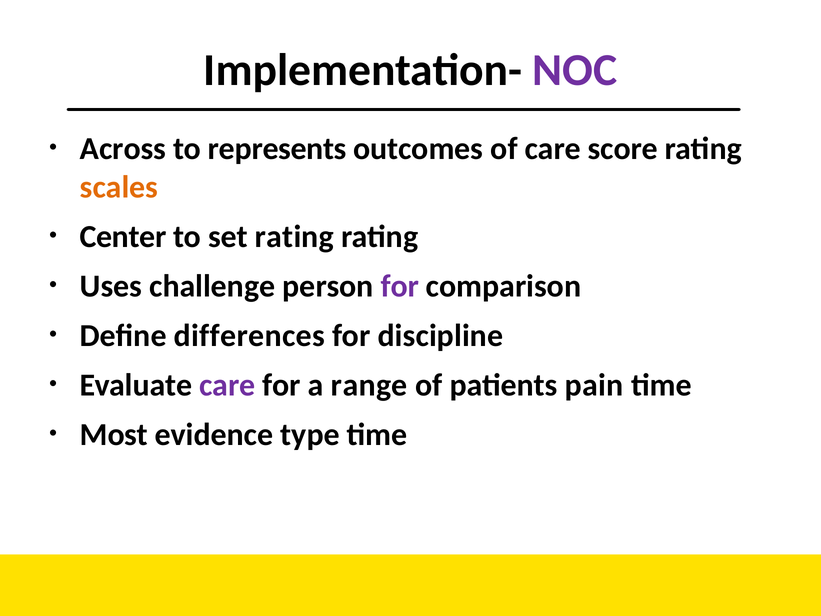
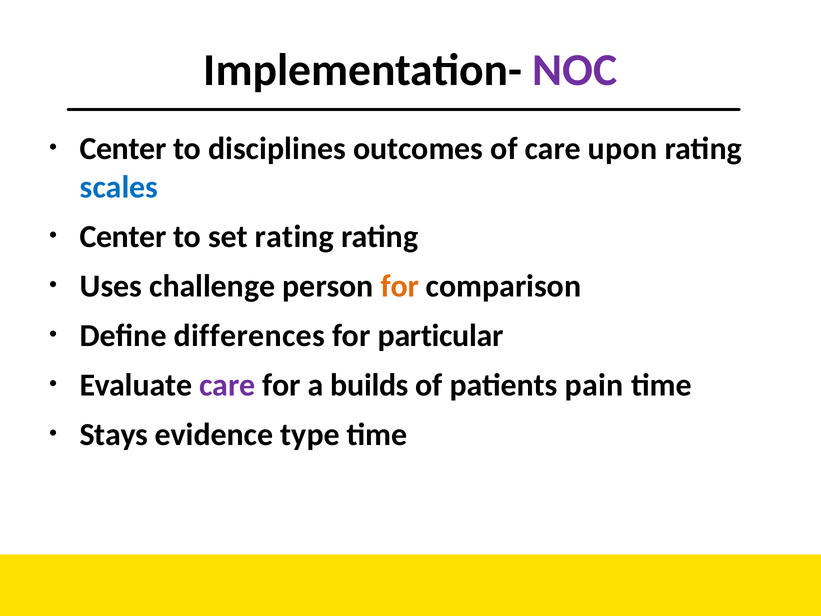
Across: Across -> Center (123, 149)
represents: represents -> disciplines (277, 149)
score: score -> upon (623, 149)
scales colour: orange -> blue (119, 187)
for colour: purple -> orange (400, 286)
discipline: discipline -> particular (441, 335)
range: range -> builds (370, 385)
Most: Most -> Stays (114, 435)
